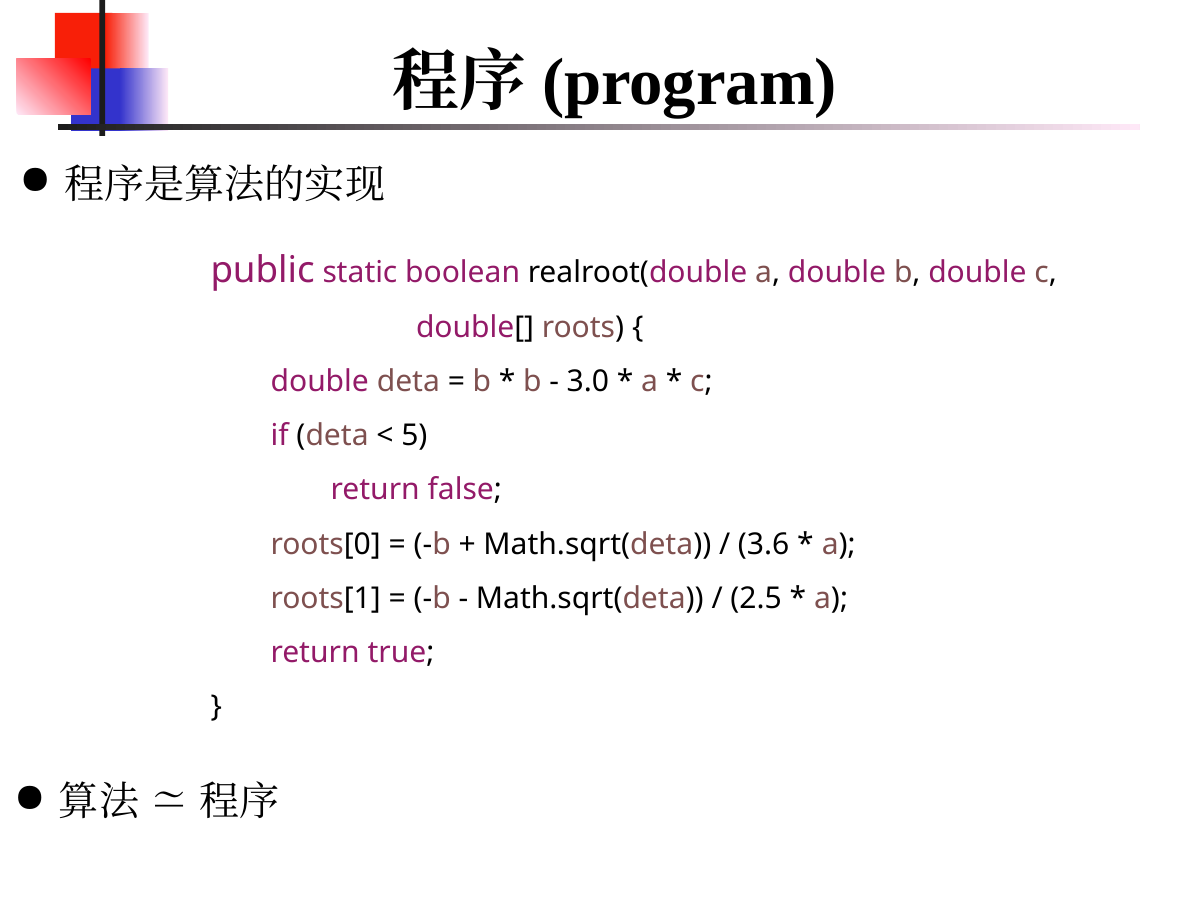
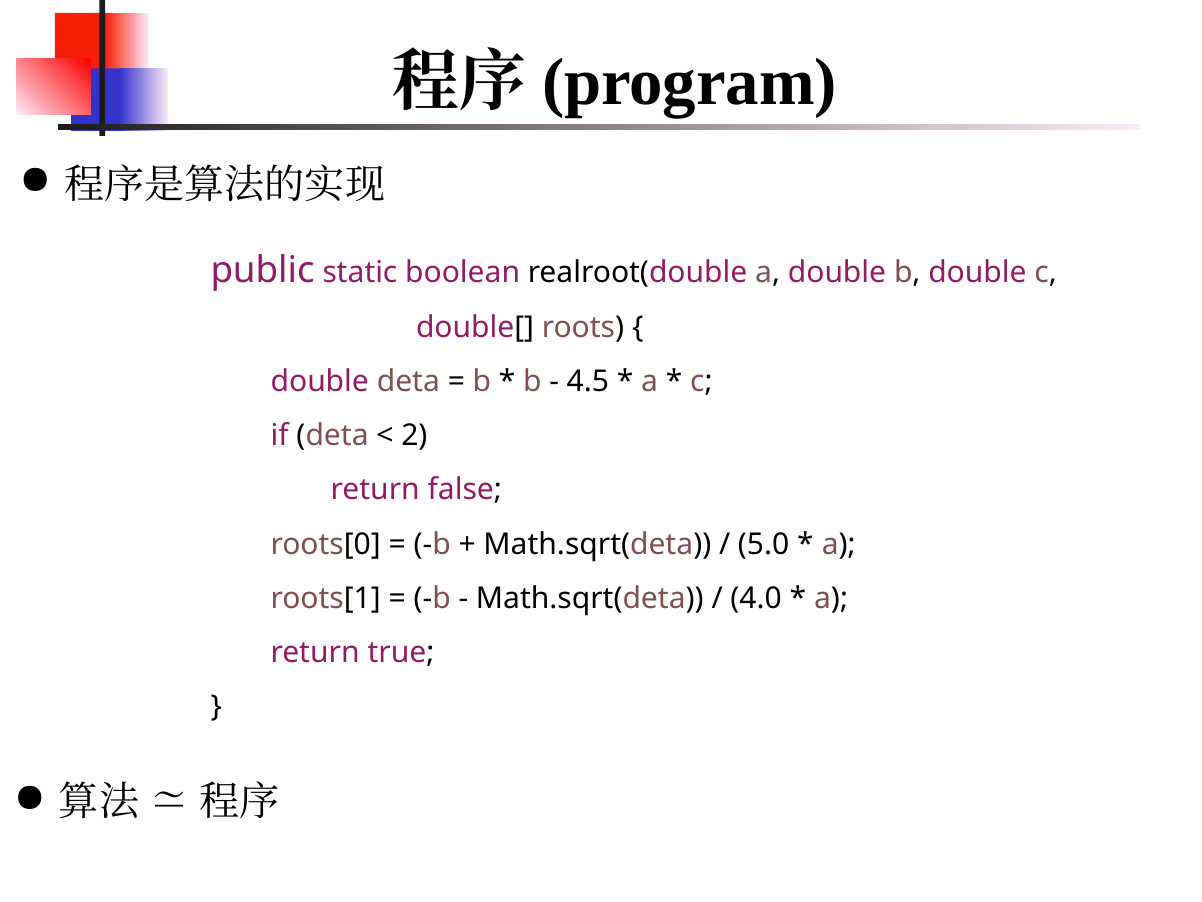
3.0: 3.0 -> 4.5 (588, 382)
5: 5 -> 2 (414, 436)
3.6: 3.6 -> 5.0 (764, 544)
2.5: 2.5 -> 4.0 (756, 598)
